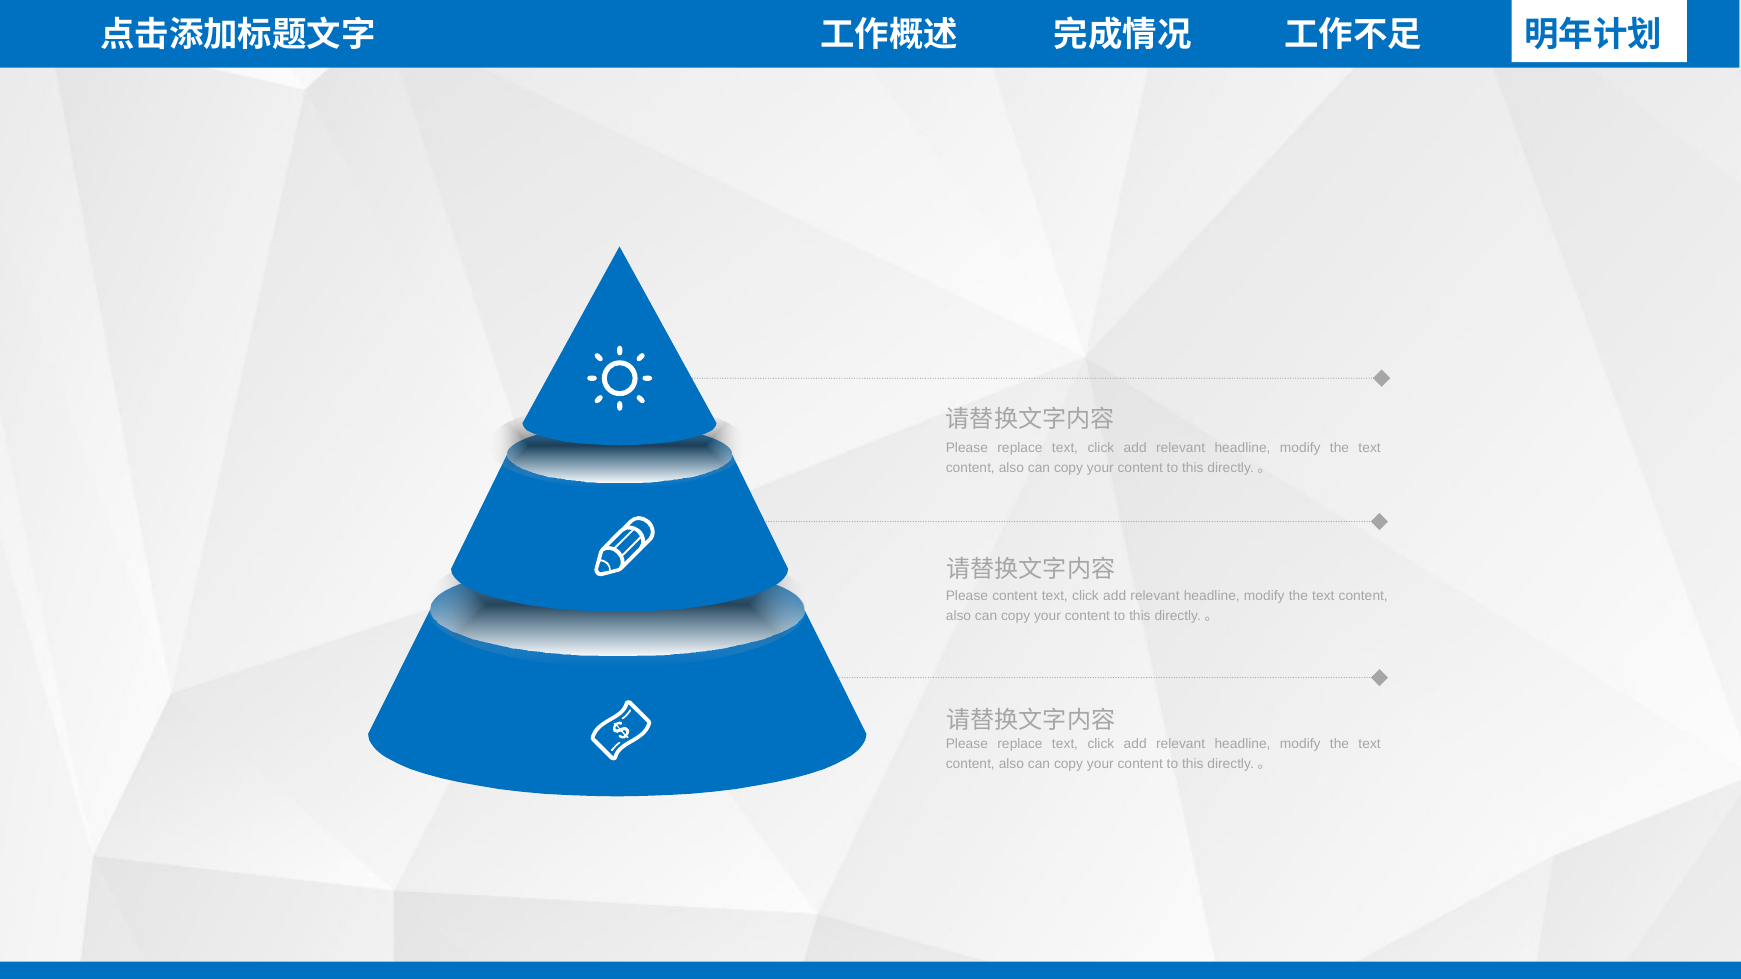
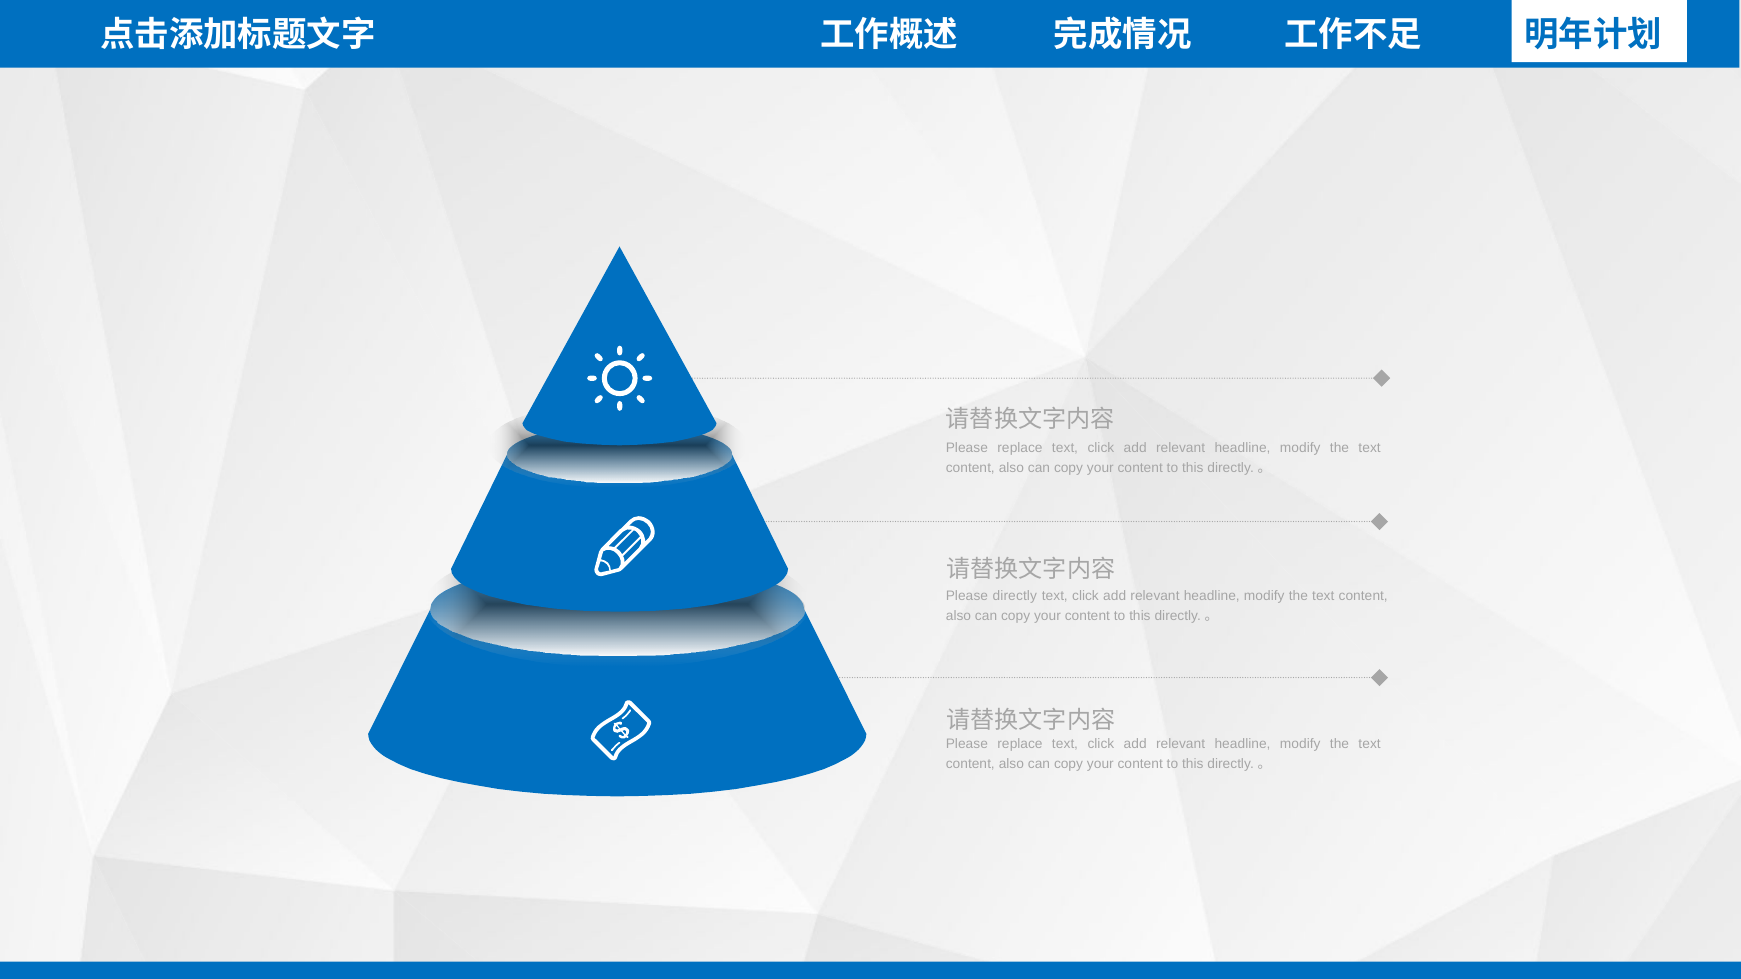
Please content: content -> directly (1015, 596)
